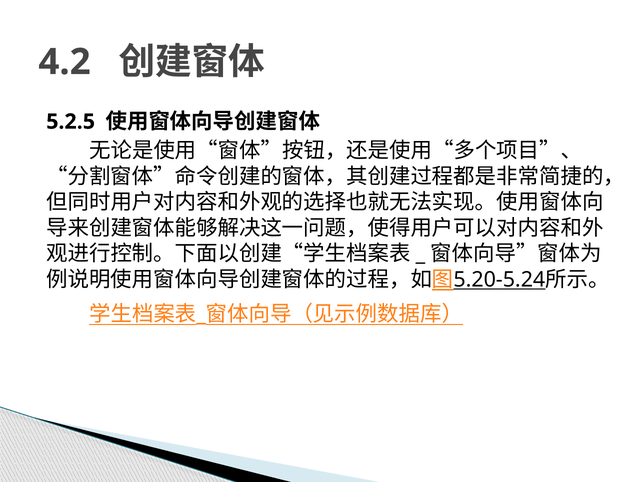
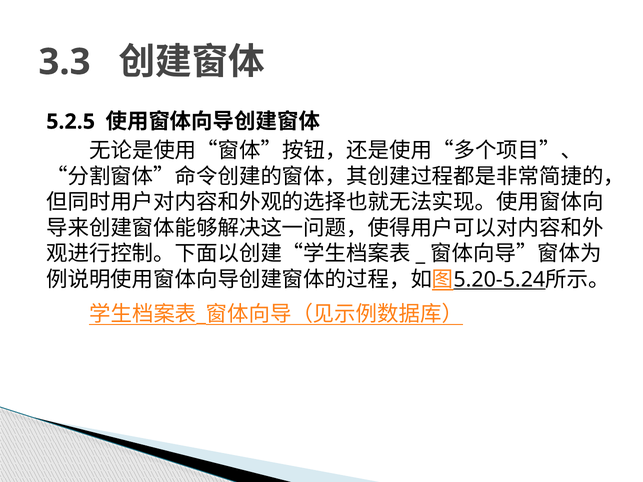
4.2: 4.2 -> 3.3 (65, 62)
